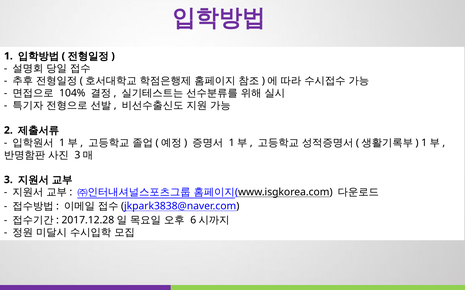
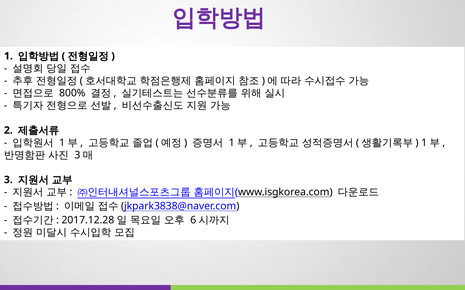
104%: 104% -> 800% (72, 93)
